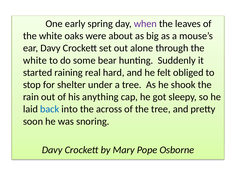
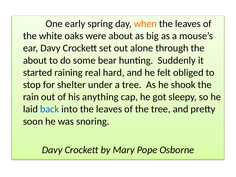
when colour: purple -> orange (145, 24)
white: white -> about (35, 60)
into the across: across -> leaves (109, 109)
